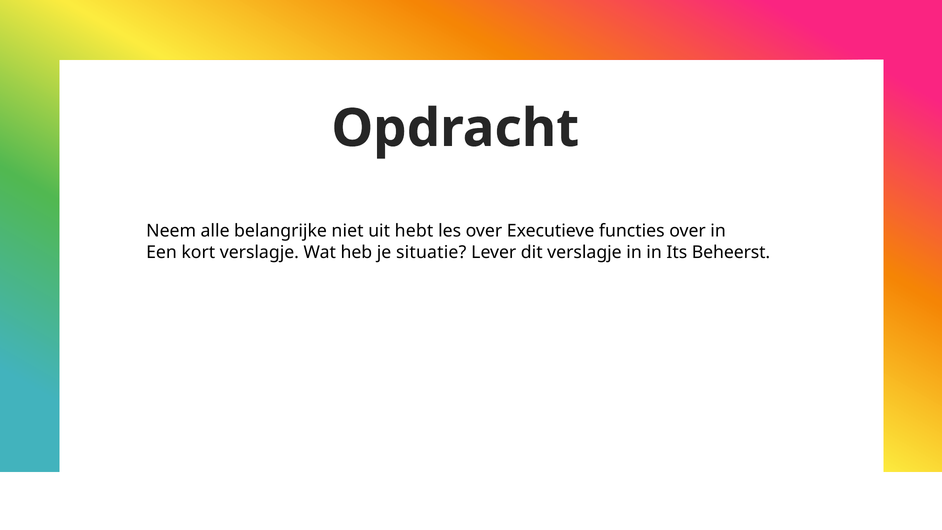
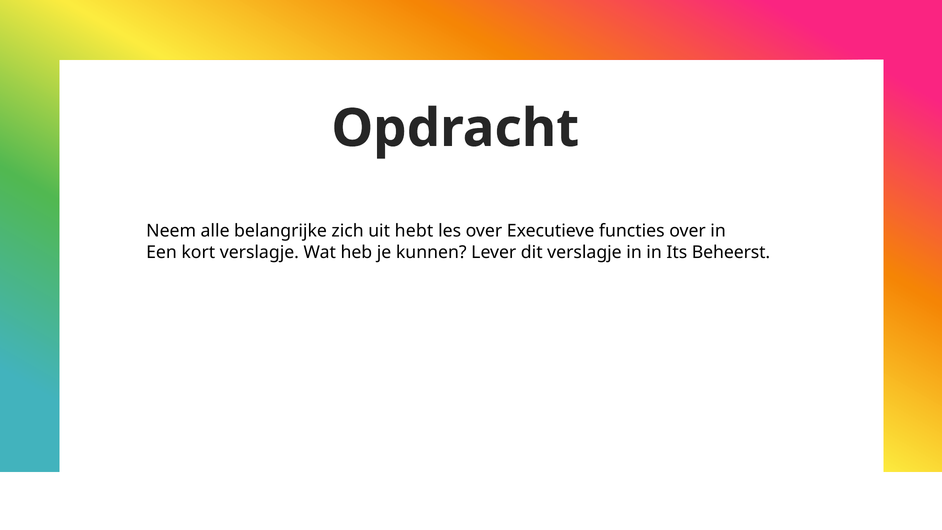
niet: niet -> zich (348, 231)
situatie: situatie -> kunnen (431, 252)
